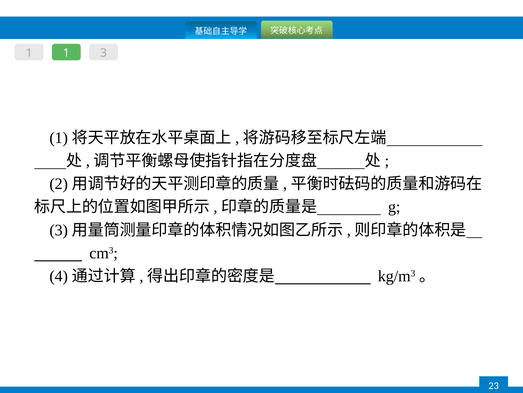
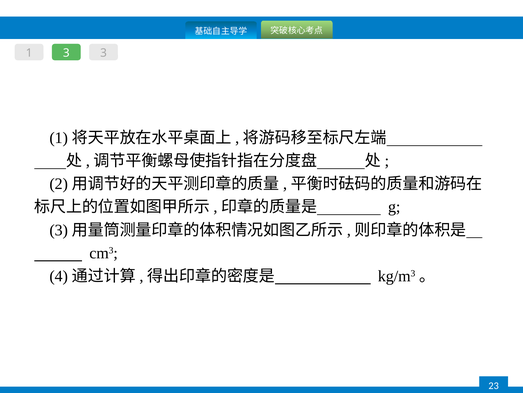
1 1: 1 -> 3 (66, 53)
